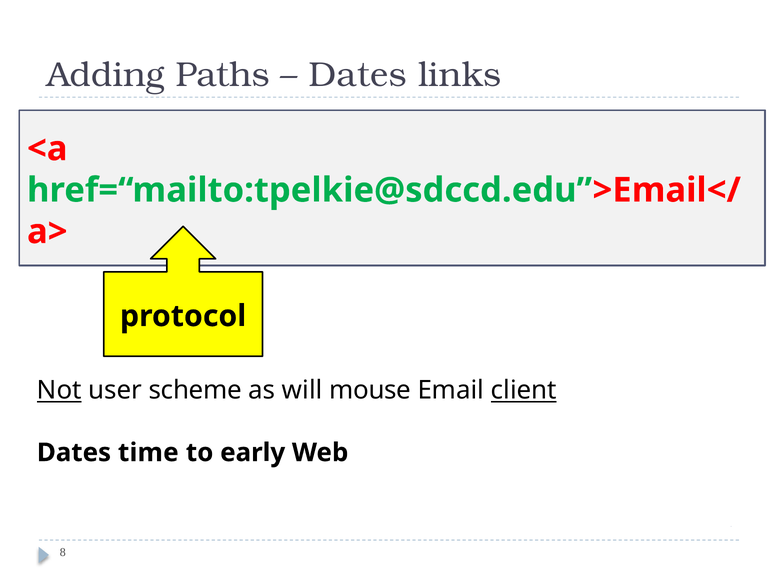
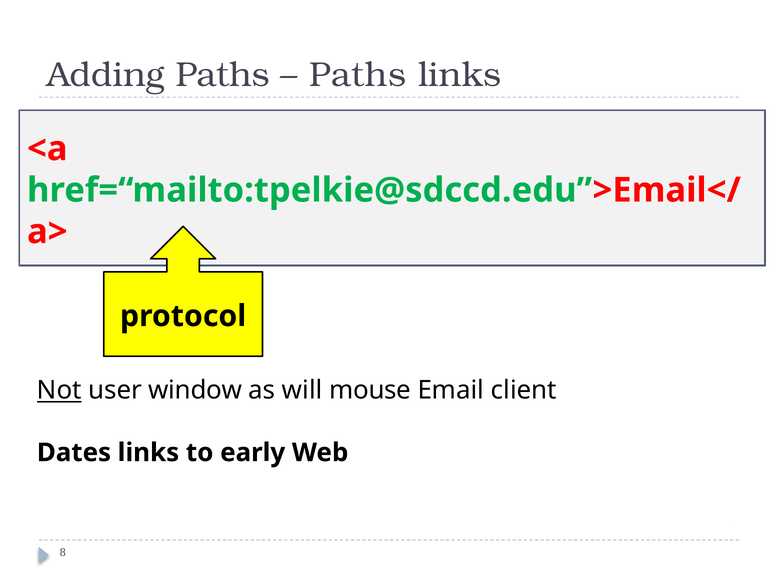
Dates: Dates -> Paths (358, 75)
scheme: scheme -> window (195, 391)
client underline: present -> none (524, 391)
Dates time: time -> links (148, 453)
